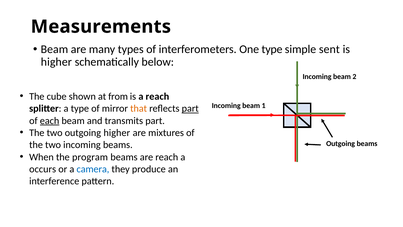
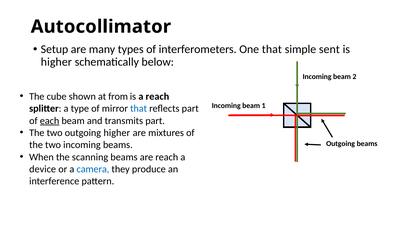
Measurements: Measurements -> Autocollimator (101, 27)
Beam: Beam -> Setup (54, 49)
One type: type -> that (272, 49)
that colour: orange -> blue (139, 108)
part underline: present -> none (190, 108)
program: program -> scanning (90, 157)
occurs: occurs -> device (43, 169)
